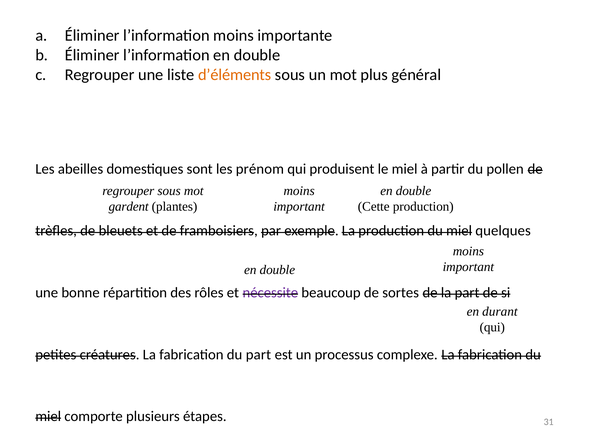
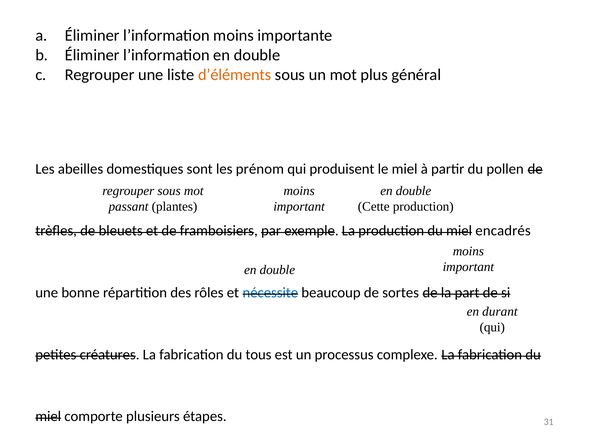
gardent: gardent -> passant (129, 207)
quelques: quelques -> encadrés (503, 231)
nécessite colour: purple -> blue (270, 292)
du part: part -> tous (259, 354)
